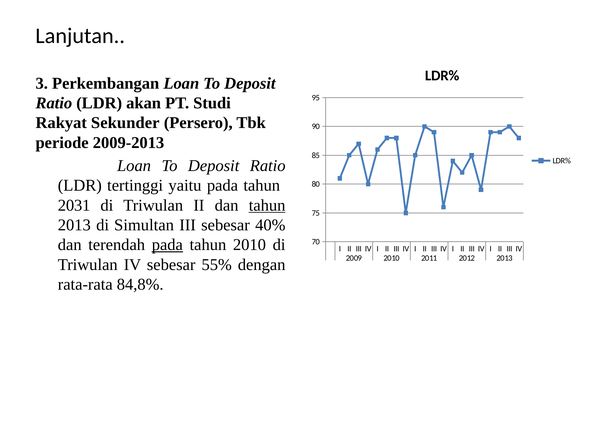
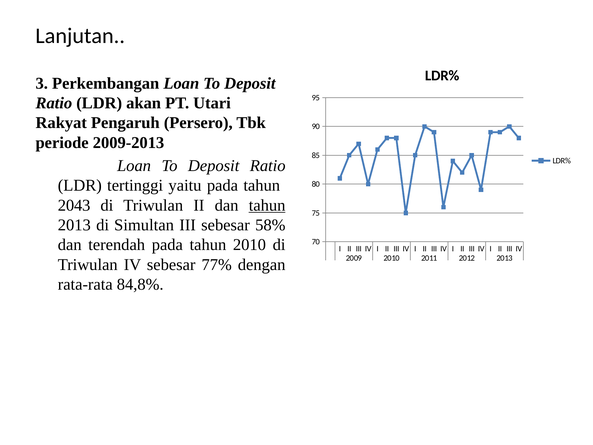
Studi: Studi -> Utari (212, 103)
Sekunder: Sekunder -> Pengaruh (125, 123)
2031: 2031 -> 2043 (74, 205)
40%: 40% -> 58% (270, 225)
pada underline: present -> none (167, 245)
55%: 55% -> 77% (217, 264)
